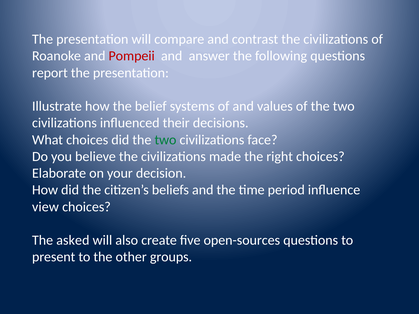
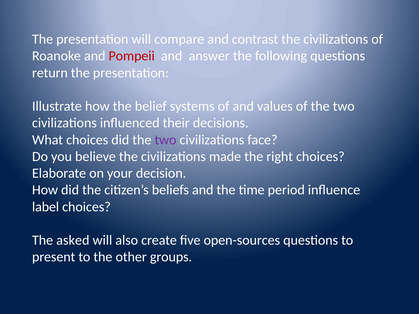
report: report -> return (50, 73)
two colour: green -> purple (165, 140)
view: view -> label (46, 207)
